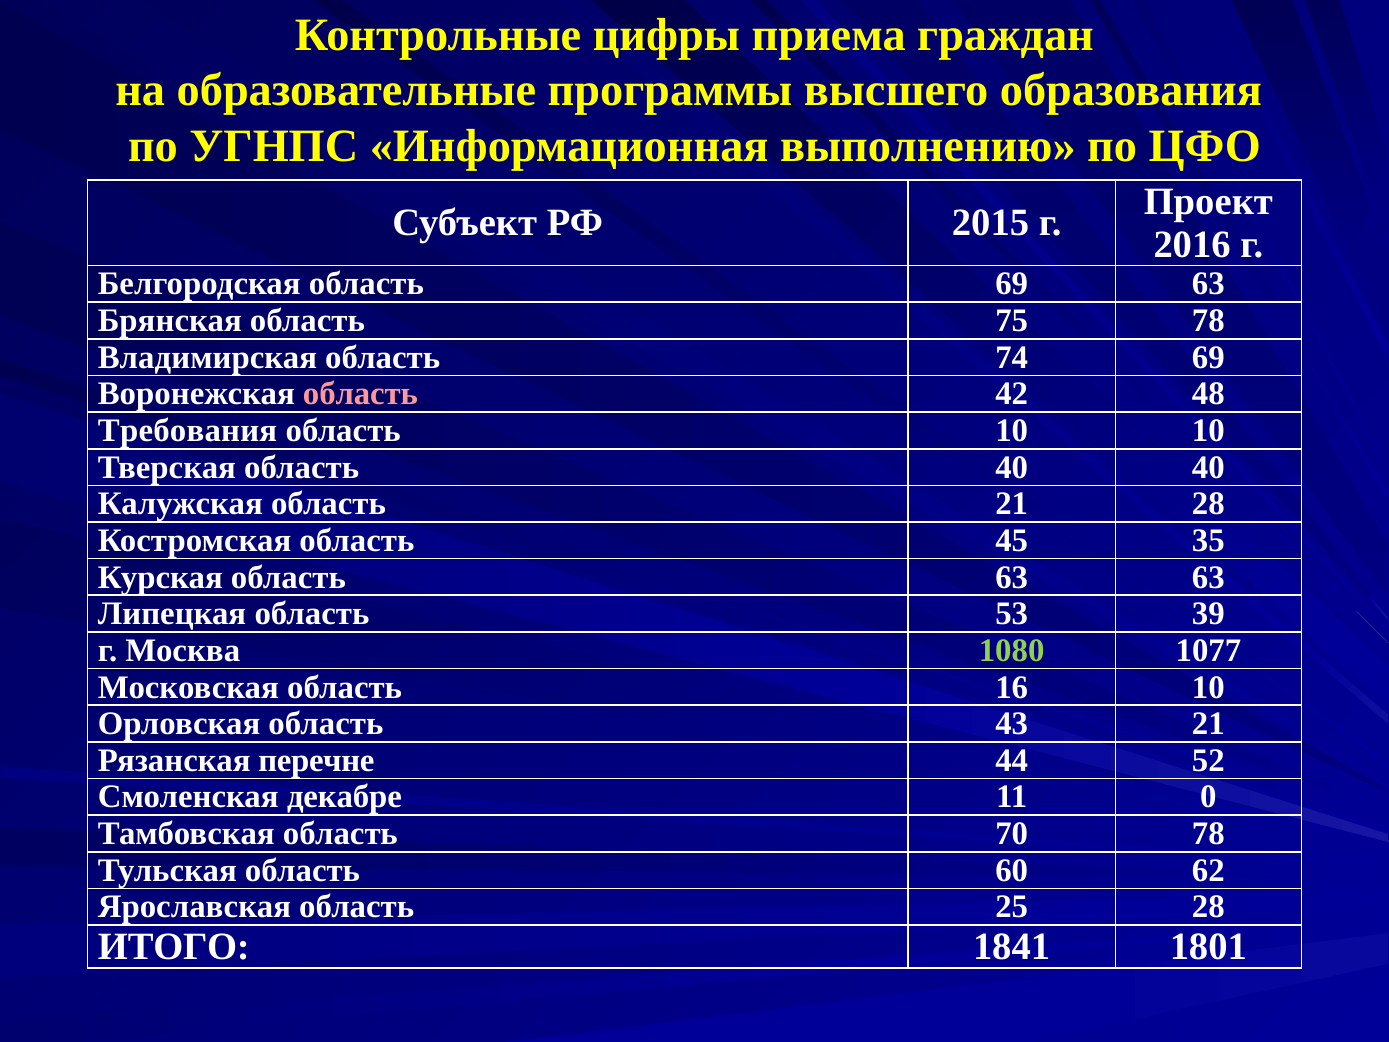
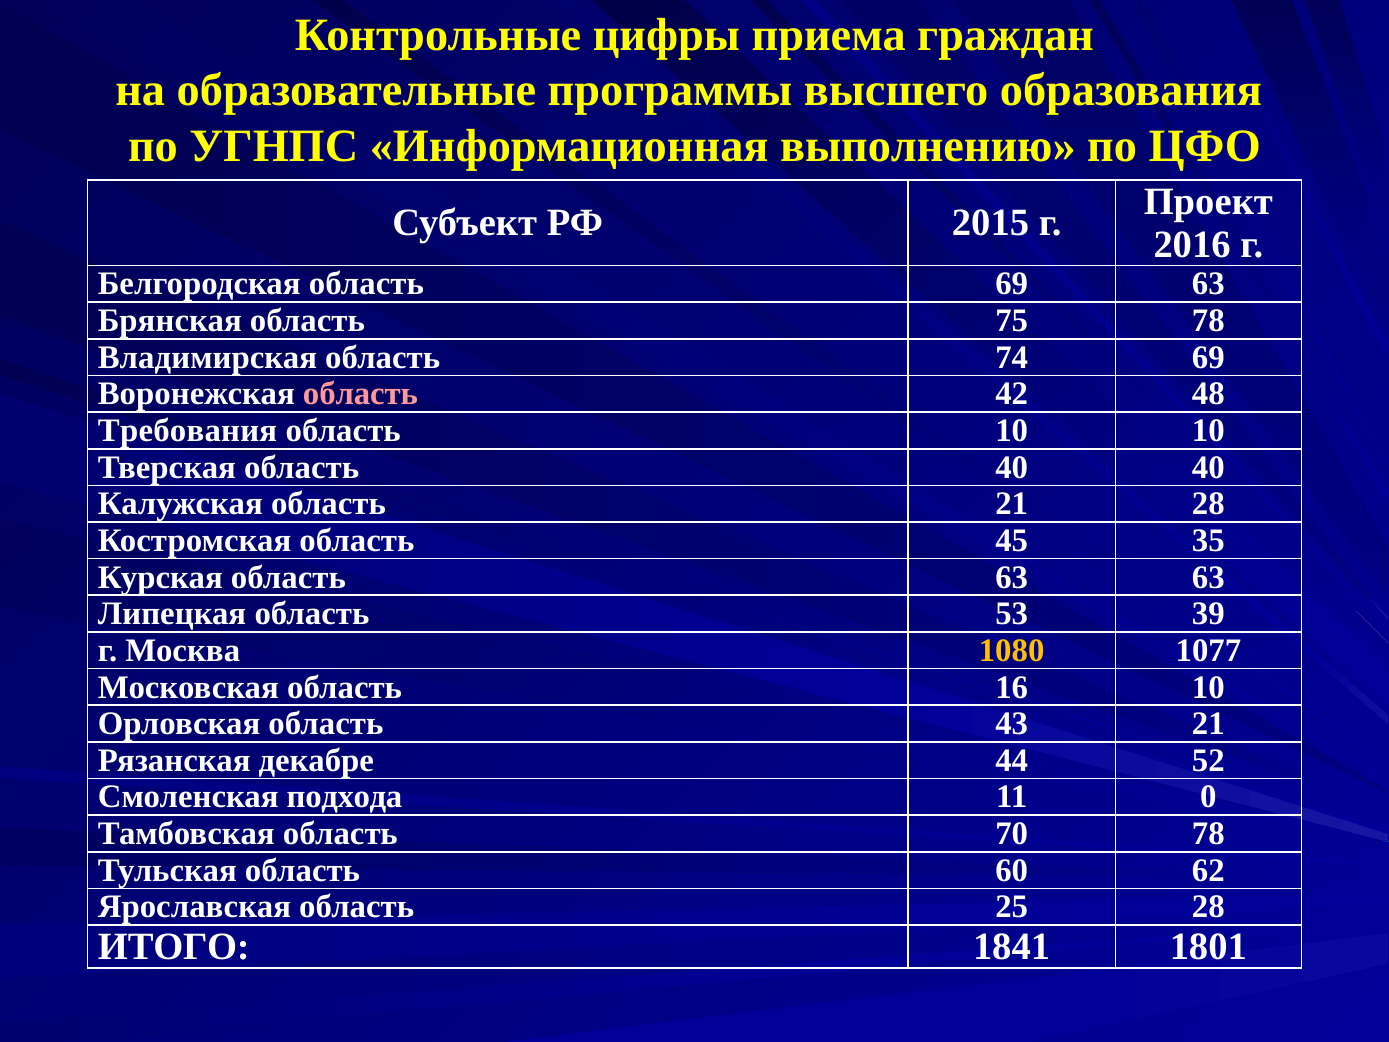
1080 colour: light green -> yellow (1012, 650)
перечне: перечне -> декабре (316, 760)
декабре: декабре -> подхода (345, 797)
